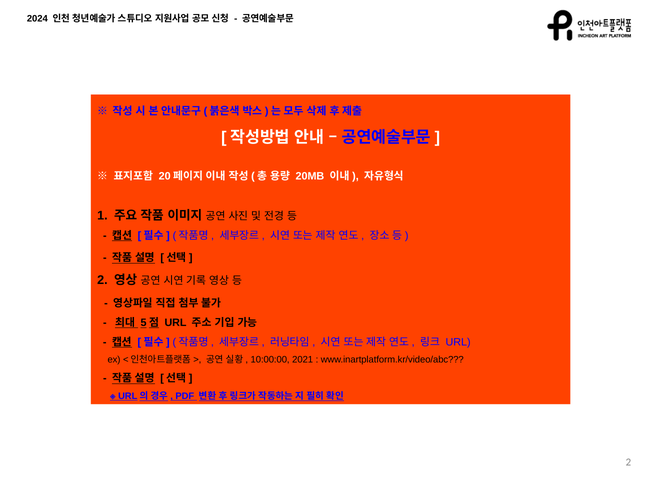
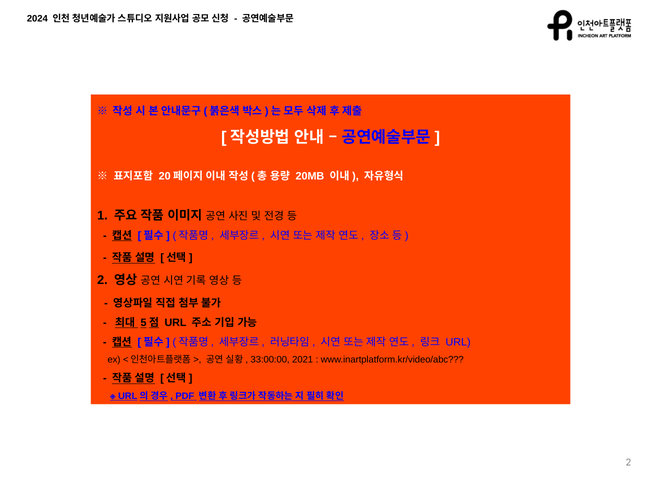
10:00:00: 10:00:00 -> 33:00:00 (270, 360)
